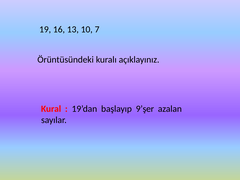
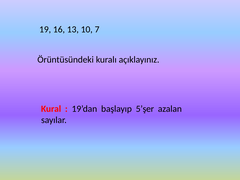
9’şer: 9’şer -> 5’şer (145, 109)
